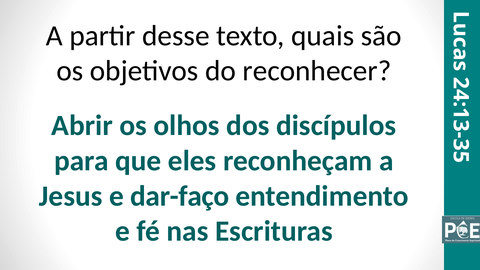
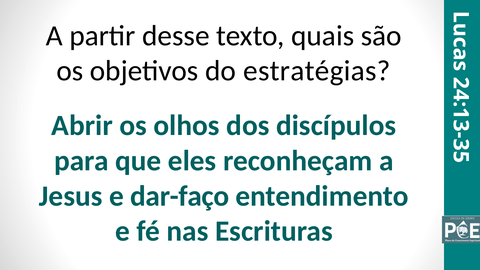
reconhecer: reconhecer -> estratégias (317, 71)
